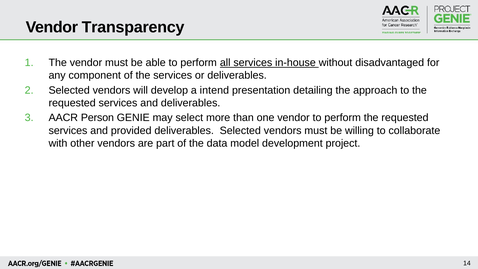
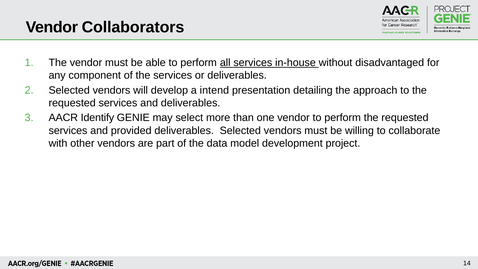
Transparency: Transparency -> Collaborators (133, 27)
Person: Person -> Identify (97, 118)
